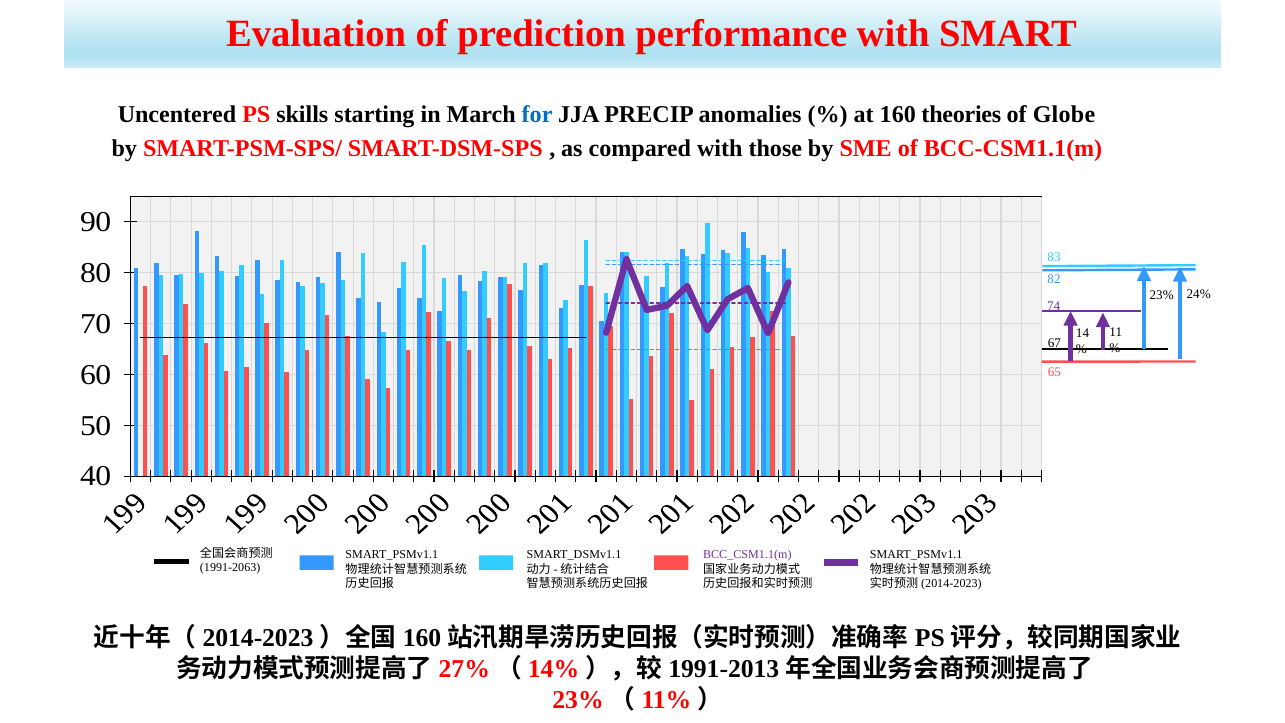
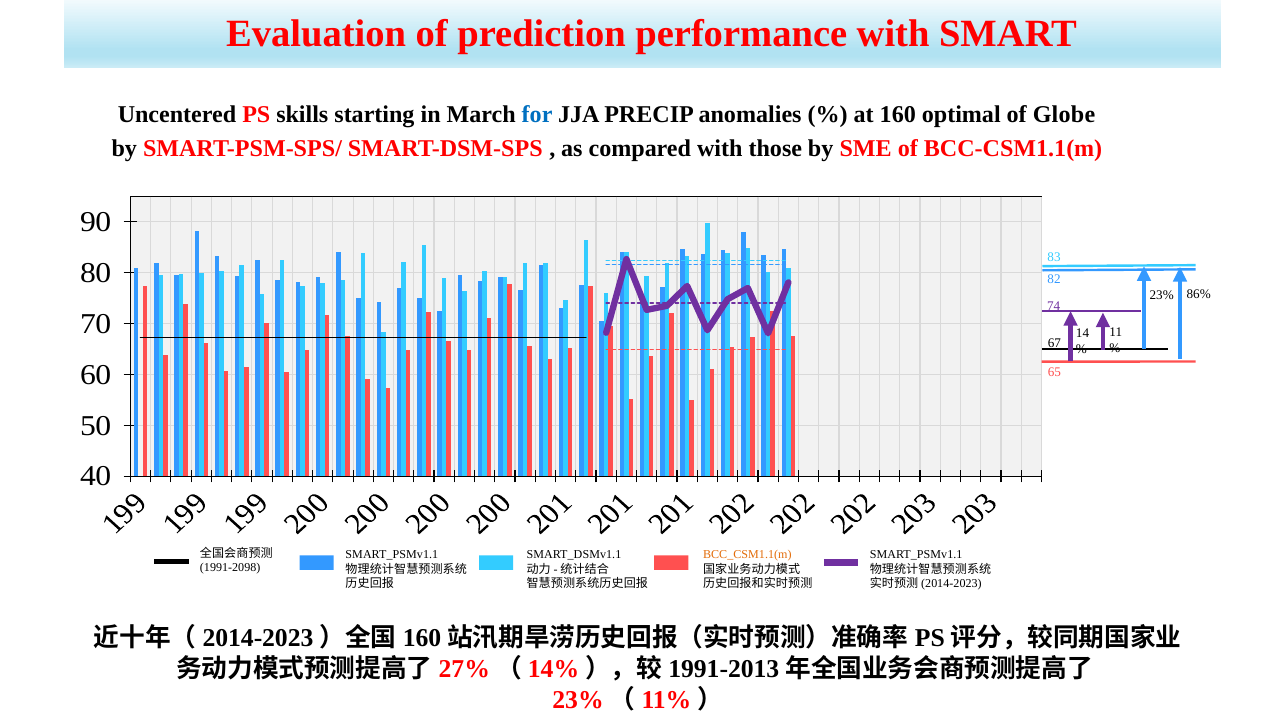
theories: theories -> optimal (961, 114)
24%: 24% -> 86% (1199, 294)
BCC_CSM1.1(m colour: purple -> orange (747, 554)
1991-2063: 1991-2063 -> 1991-2098 (230, 568)
